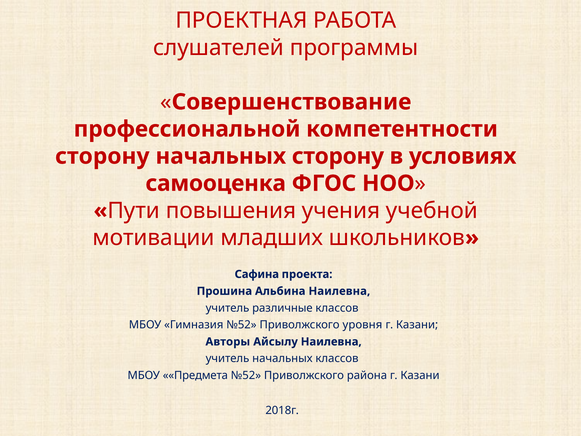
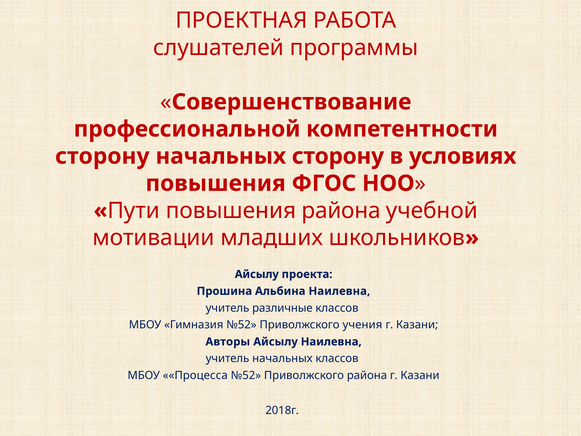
самооценка: самооценка -> повышения (216, 183)
повышения учения: учения -> района (341, 210)
Сафина: Сафина -> Айсылу (257, 274)
уровня: уровня -> учения (362, 325)
Предмета: Предмета -> Процесса (195, 375)
